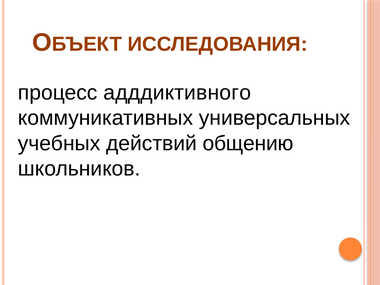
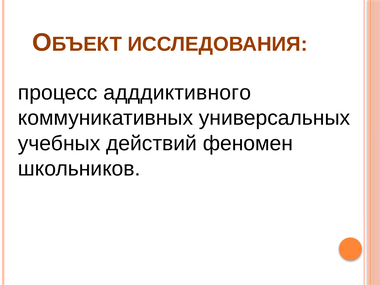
общению: общению -> феномен (248, 143)
